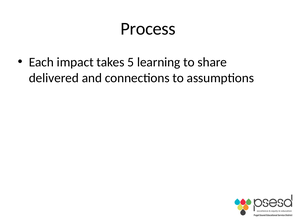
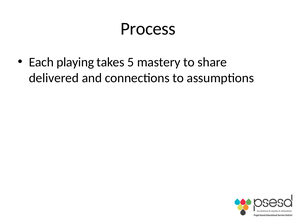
impact: impact -> playing (75, 62)
learning: learning -> mastery (159, 62)
